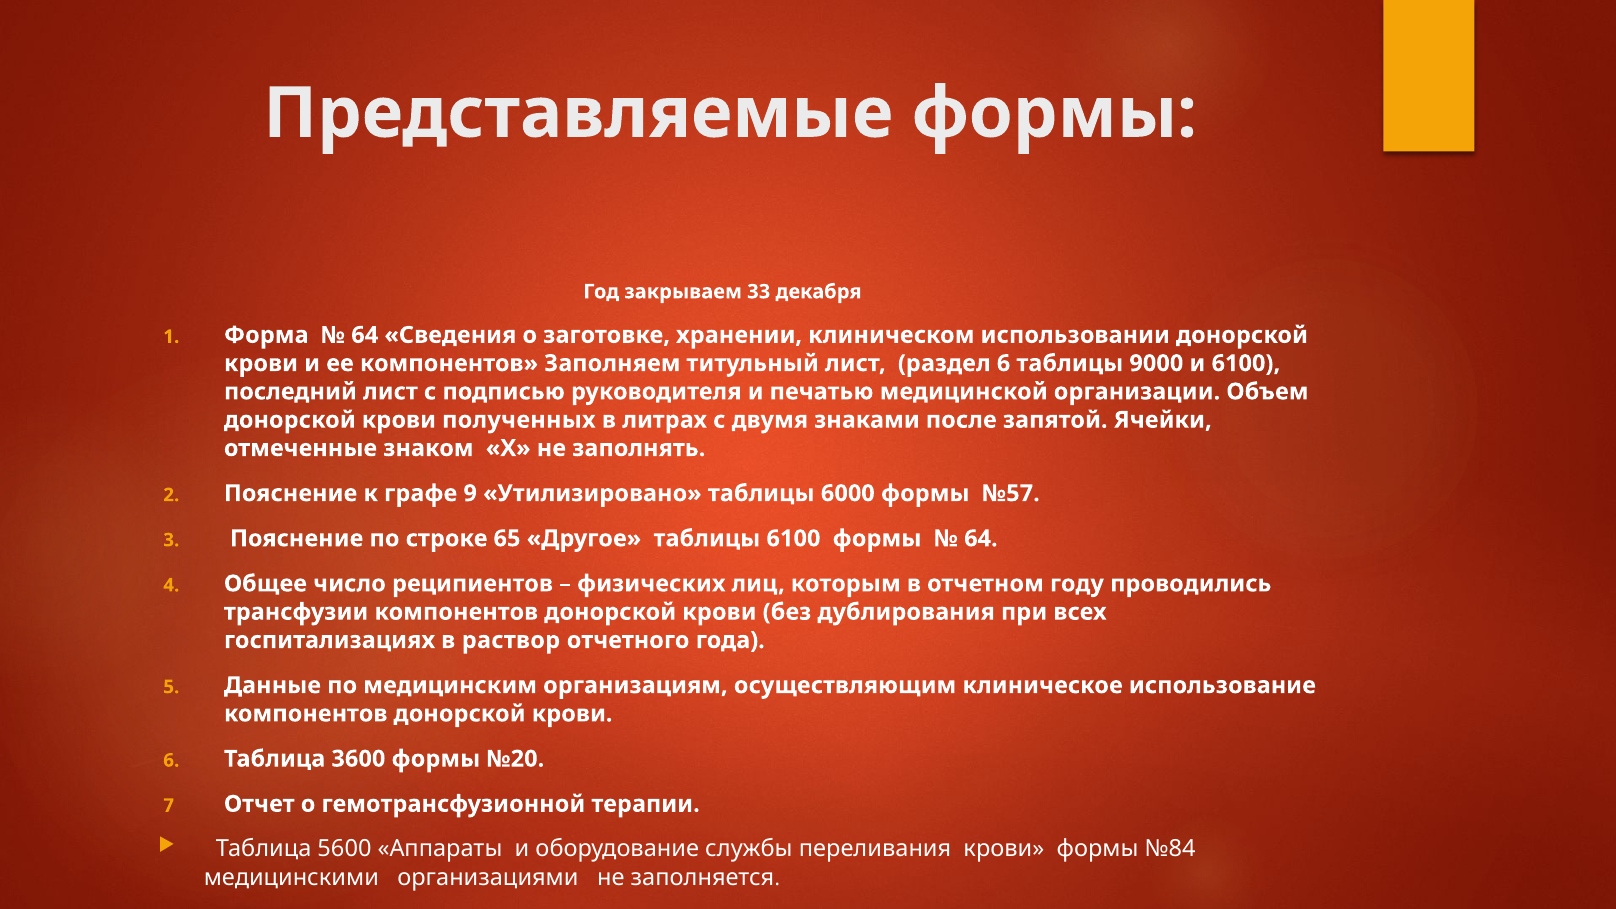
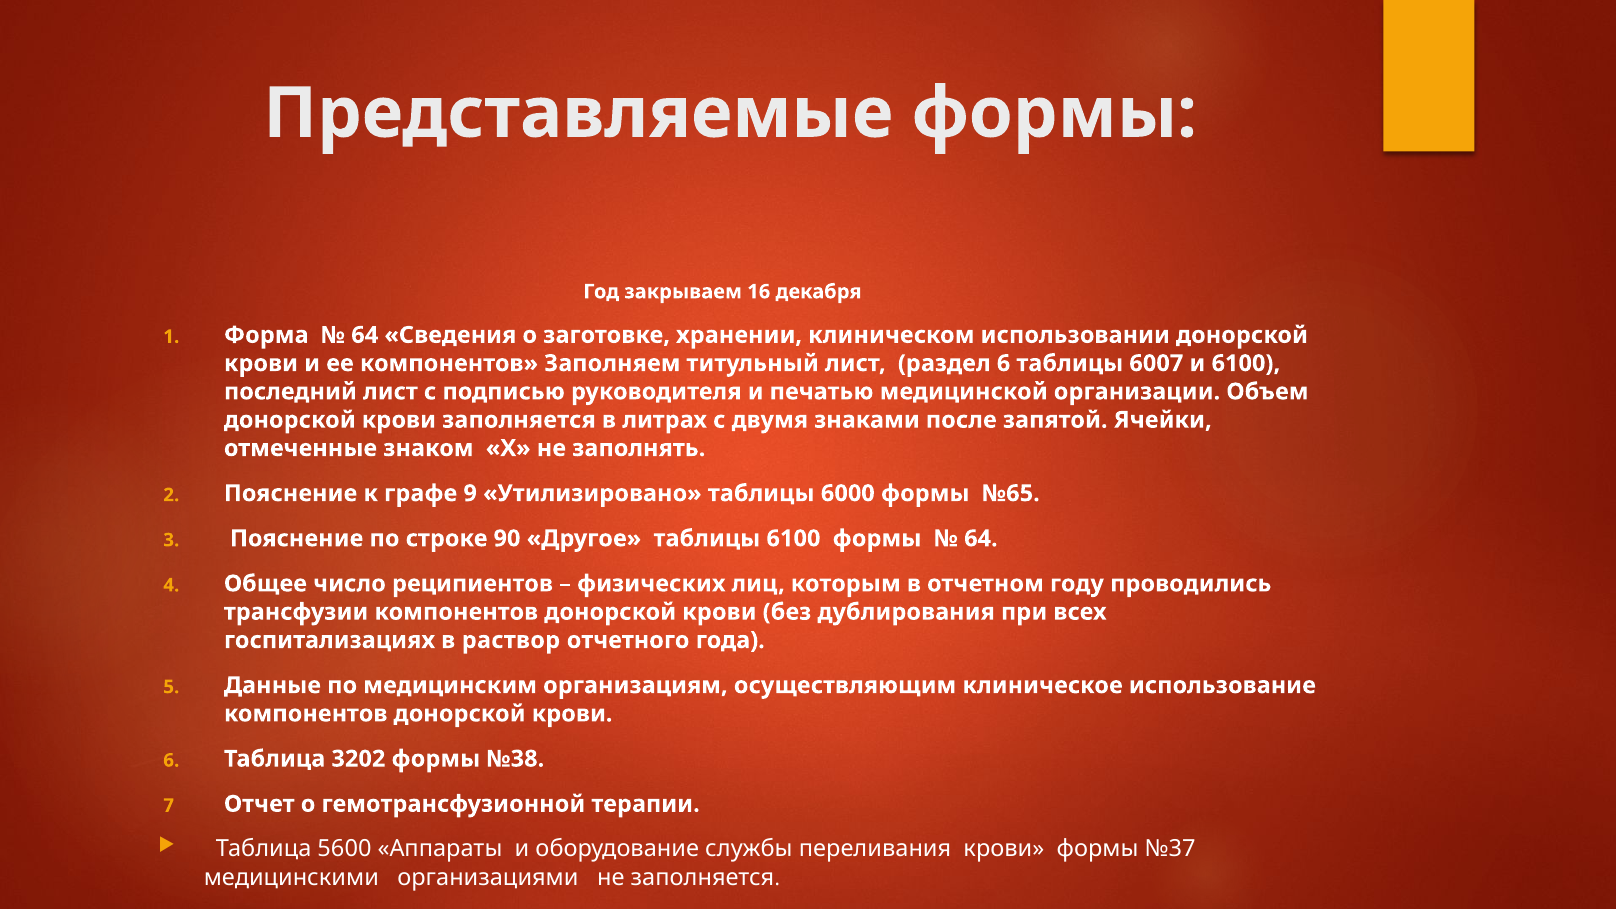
33: 33 -> 16 (759, 292)
9000: 9000 -> 6007 (1156, 363)
крови полученных: полученных -> заполняется (519, 420)
№57: №57 -> №65 (1011, 493)
65: 65 -> 90 (507, 539)
3600: 3600 -> 3202 (358, 759)
№20: №20 -> №38 (515, 759)
№84: №84 -> №37 (1170, 849)
